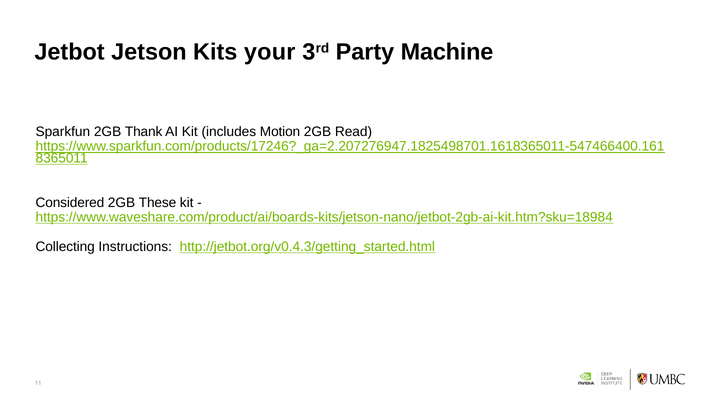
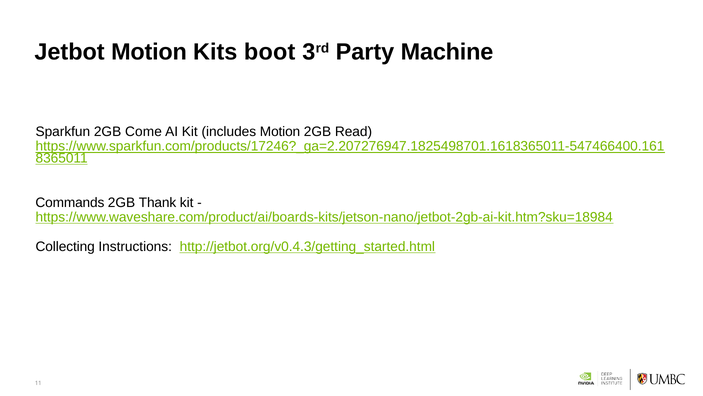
Jetbot Jetson: Jetson -> Motion (149, 52)
your: your -> boot (270, 52)
Thank: Thank -> Come (144, 132)
Considered: Considered -> Commands (70, 202)
These: These -> Thank (158, 202)
